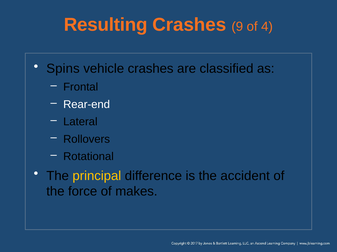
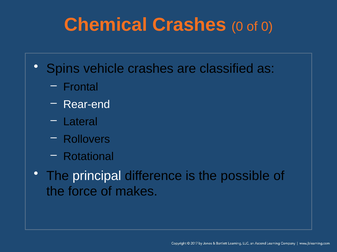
Resulting: Resulting -> Chemical (106, 25)
Crashes 9: 9 -> 0 (237, 27)
of 4: 4 -> 0 (267, 27)
principal colour: yellow -> white (97, 176)
accident: accident -> possible (245, 176)
